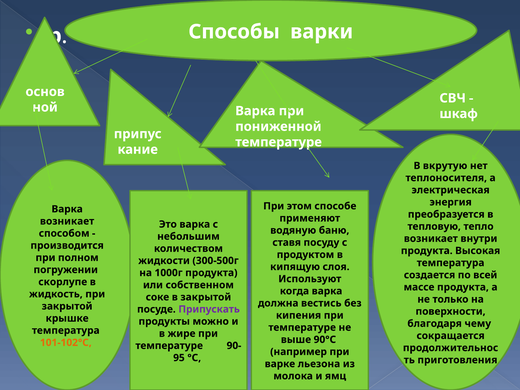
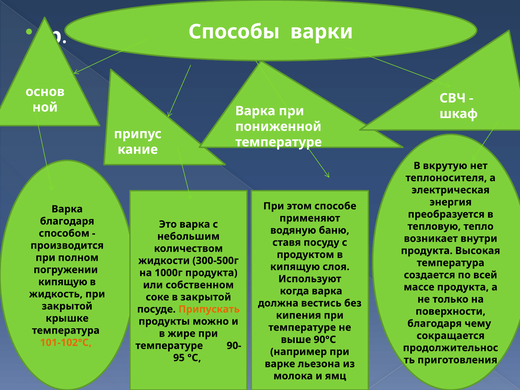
возникает: возникает -> благодаря (67, 221)
скорлупе: скорлупе -> кипящую (63, 282)
Припускать colour: purple -> orange (209, 309)
